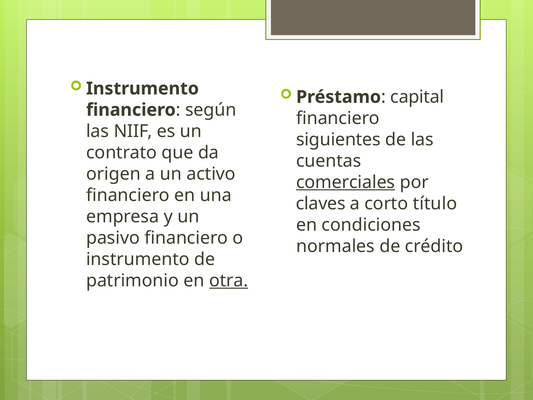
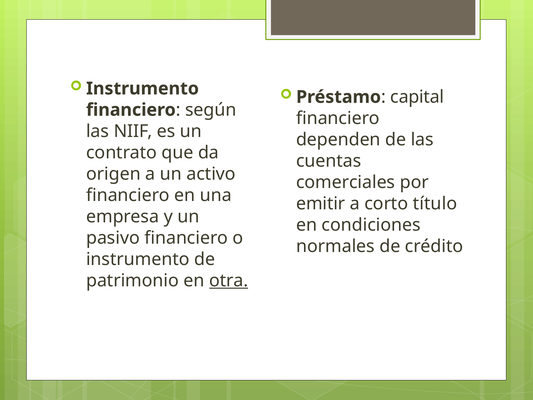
siguientes: siguientes -> dependen (338, 140)
comerciales underline: present -> none (346, 182)
claves: claves -> emitir (321, 204)
